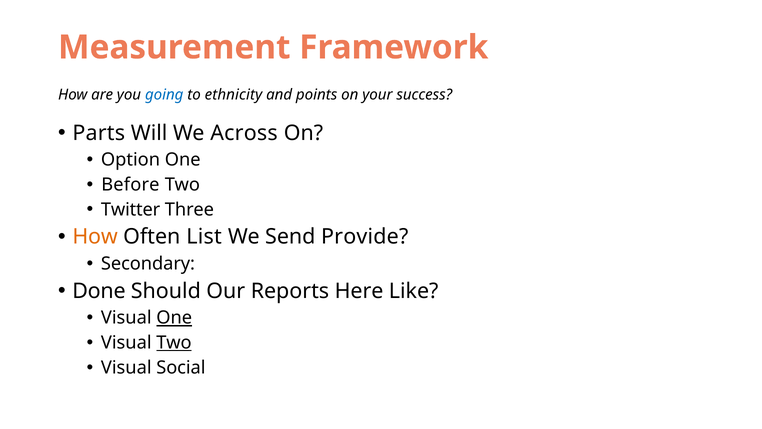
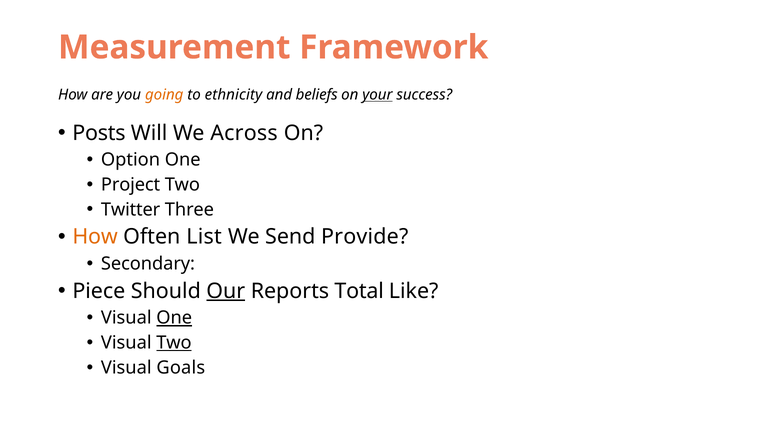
going colour: blue -> orange (164, 95)
points: points -> beliefs (317, 95)
your underline: none -> present (377, 95)
Parts: Parts -> Posts (99, 133)
Before: Before -> Project (131, 185)
Done: Done -> Piece (99, 291)
Our underline: none -> present (226, 291)
Here: Here -> Total (359, 291)
Social: Social -> Goals (181, 367)
